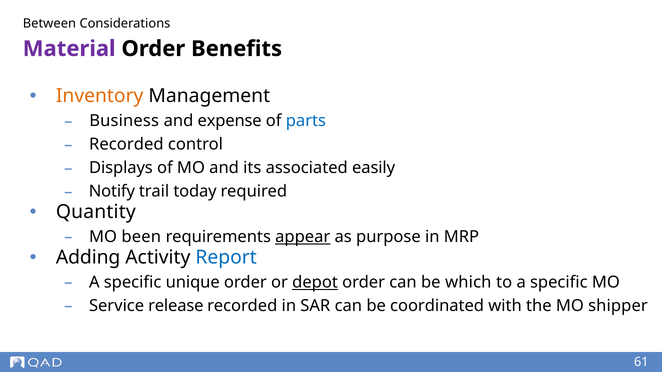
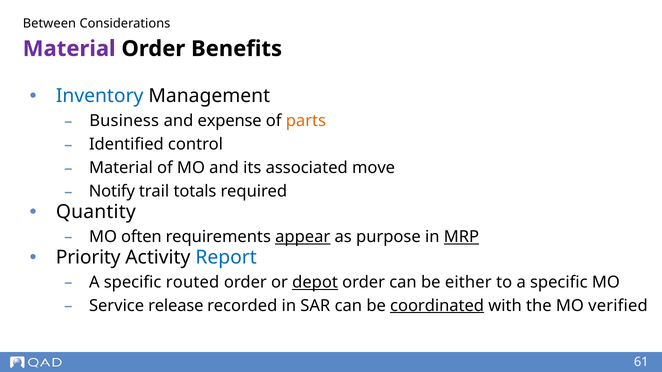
Inventory colour: orange -> blue (100, 96)
parts colour: blue -> orange (306, 121)
Recorded: Recorded -> Identified (126, 145)
Displays: Displays -> Material (121, 168)
easily: easily -> move (374, 168)
today: today -> totals (195, 192)
been: been -> often (141, 237)
MRP underline: none -> present (461, 237)
Adding: Adding -> Priority (88, 257)
unique: unique -> routed (193, 282)
which: which -> either (468, 282)
coordinated underline: none -> present (437, 306)
shipper: shipper -> verified (618, 306)
